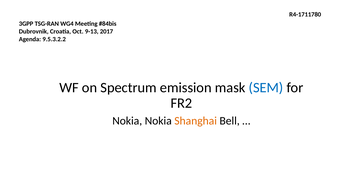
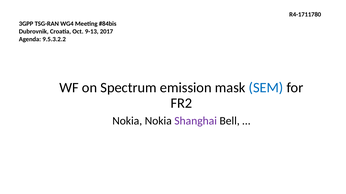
Shanghai colour: orange -> purple (196, 121)
